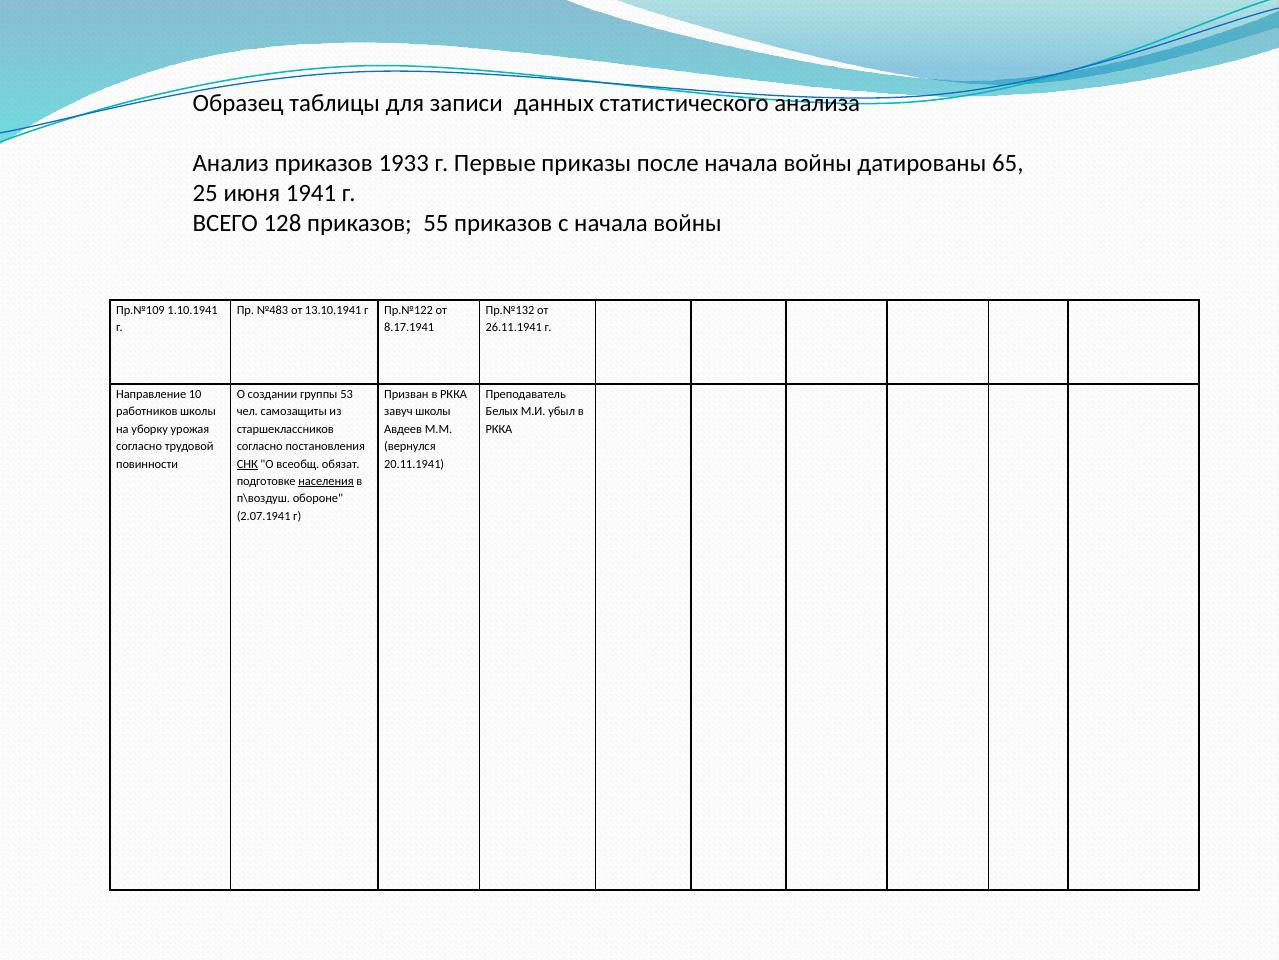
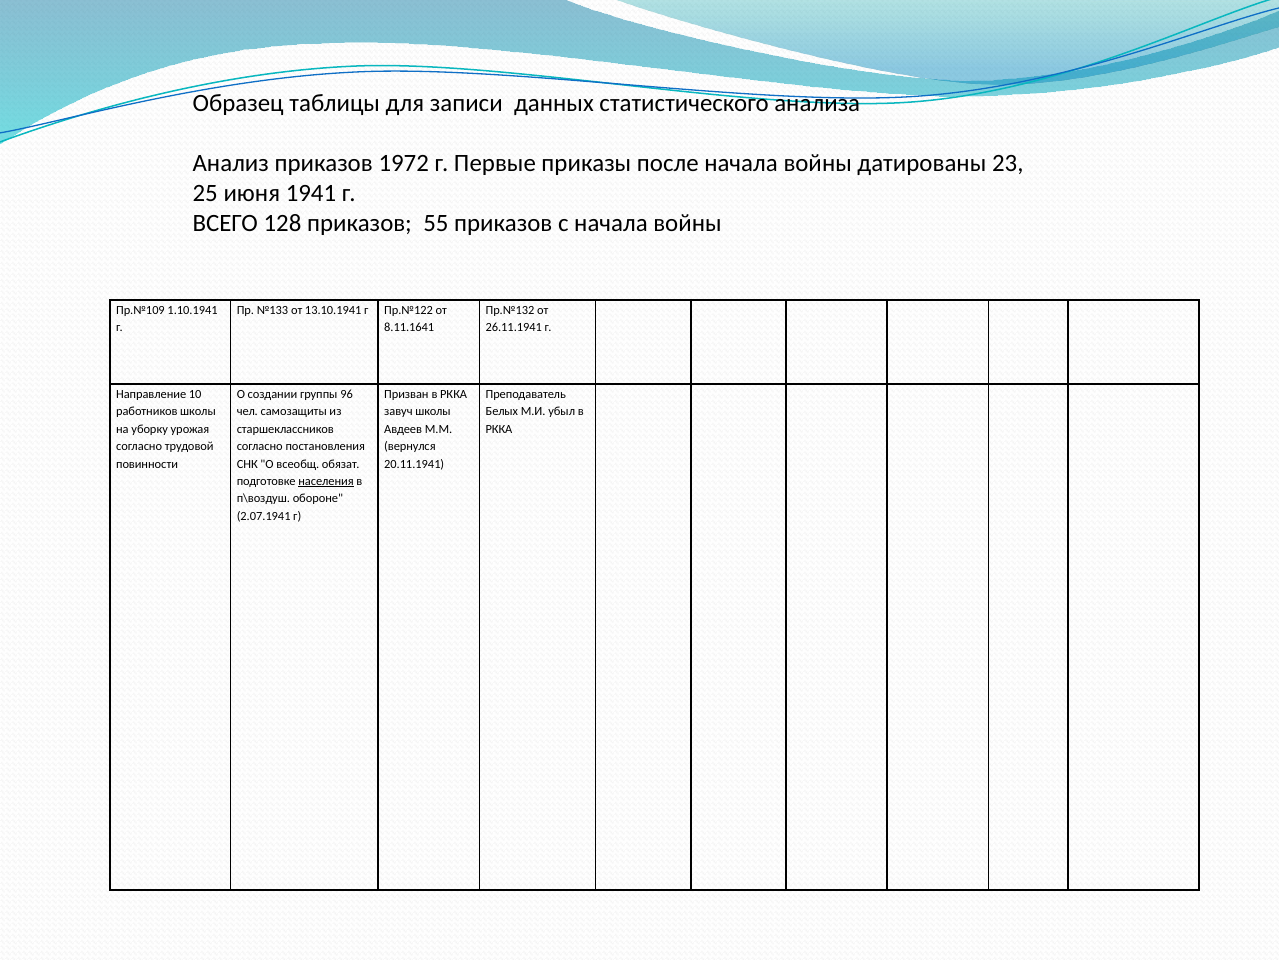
1933: 1933 -> 1972 (404, 163)
65: 65 -> 23 (1008, 163)
№483: №483 -> №133 (273, 310)
8.17.1941: 8.17.1941 -> 8.11.1641 (409, 327)
53: 53 -> 96 (347, 394)
СНК underline: present -> none (247, 464)
